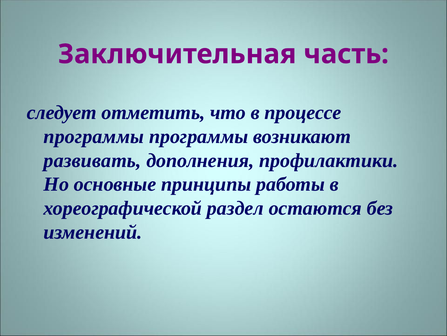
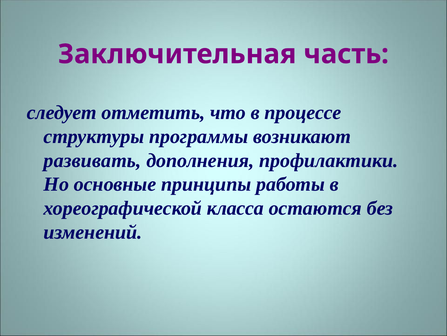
программы: программы -> структуры (94, 136)
раздел: раздел -> класса (235, 208)
